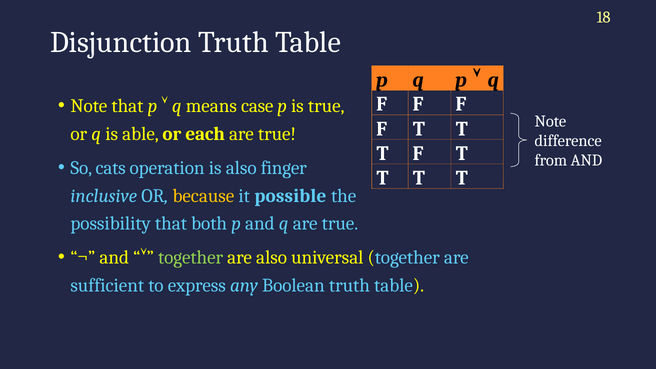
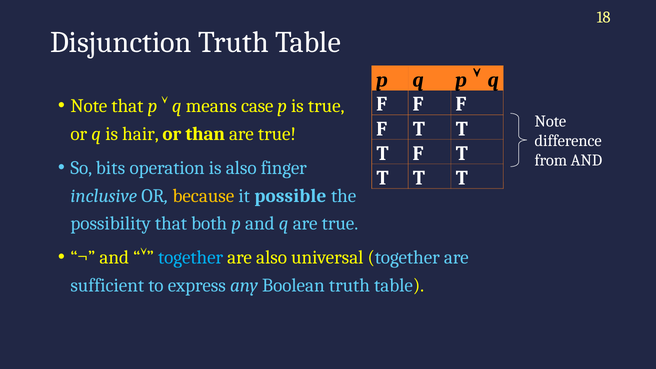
able: able -> hair (140, 134)
each: each -> than (205, 134)
cats: cats -> bits (110, 168)
together colour: light green -> light blue (191, 258)
